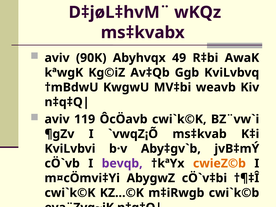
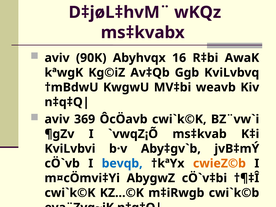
49: 49 -> 16 (179, 58)
119: 119 -> 369 (85, 119)
bevqb colour: purple -> blue (122, 163)
